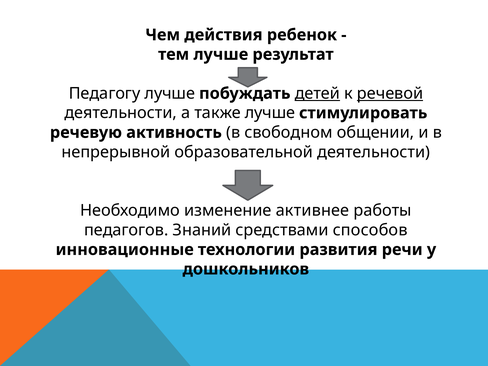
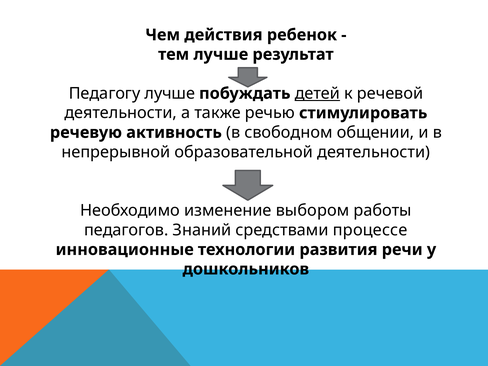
речевой underline: present -> none (390, 93)
также лучше: лучше -> речью (270, 113)
активнее: активнее -> выбором (312, 211)
способов: способов -> процессе (370, 230)
